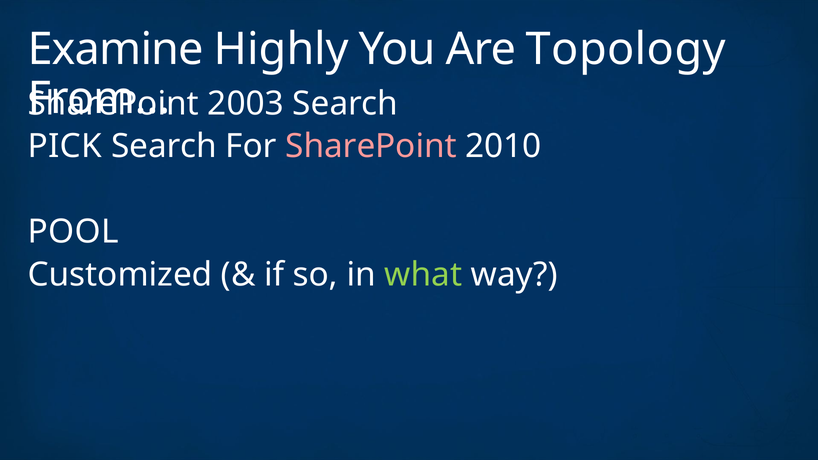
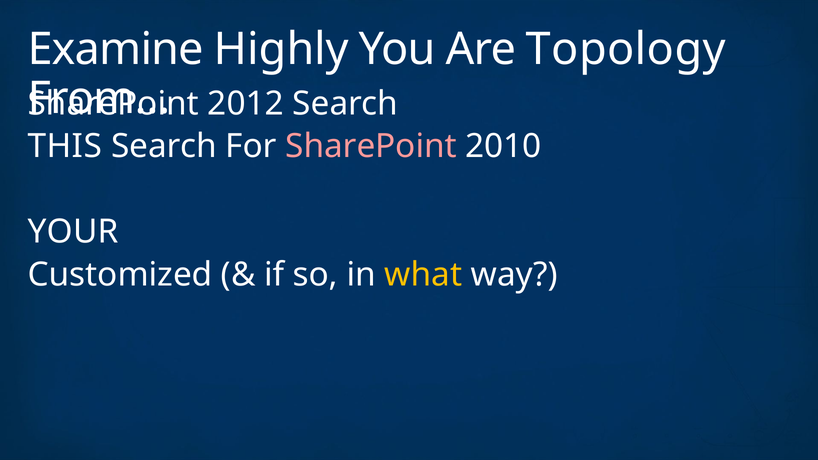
2003: 2003 -> 2012 (246, 104)
PICK: PICK -> THIS (65, 146)
POOL: POOL -> YOUR (73, 232)
what colour: light green -> yellow (423, 275)
